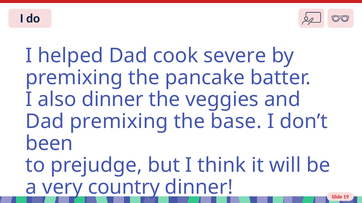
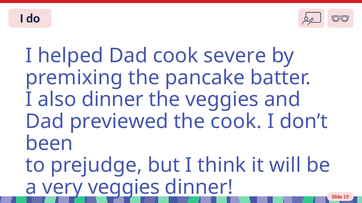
Dad premixing: premixing -> previewed (119, 122)
the base: base -> cook (236, 122)
very country: country -> veggies (124, 188)
